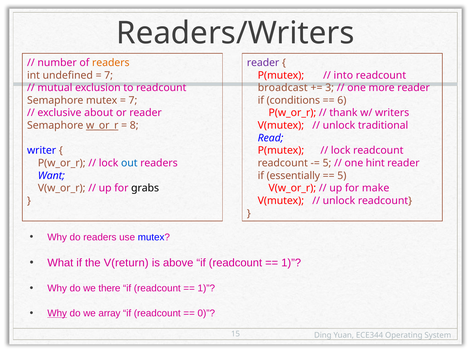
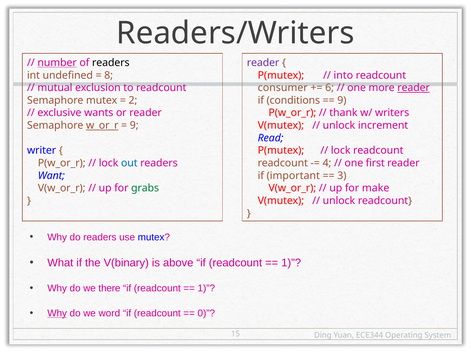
number underline: none -> present (57, 63)
readers colour: orange -> black (111, 63)
7: 7 -> 8 (109, 75)
broadcast: broadcast -> consumer (283, 88)
3: 3 -> 6 (330, 88)
reader underline: none -> present (414, 88)
7: 7 -> 2 (133, 100)
6: 6 -> 9 (342, 100)
about: about -> wants (99, 113)
8: 8 -> 9 (134, 125)
traditional: traditional -> increment (383, 125)
5: 5 -> 4 (327, 163)
hint: hint -> first (375, 163)
essentially: essentially -> important (293, 176)
5: 5 -> 3 (342, 176)
grabs colour: black -> green (145, 188)
V(return: V(return -> V(binary (126, 263)
array: array -> word (109, 313)
